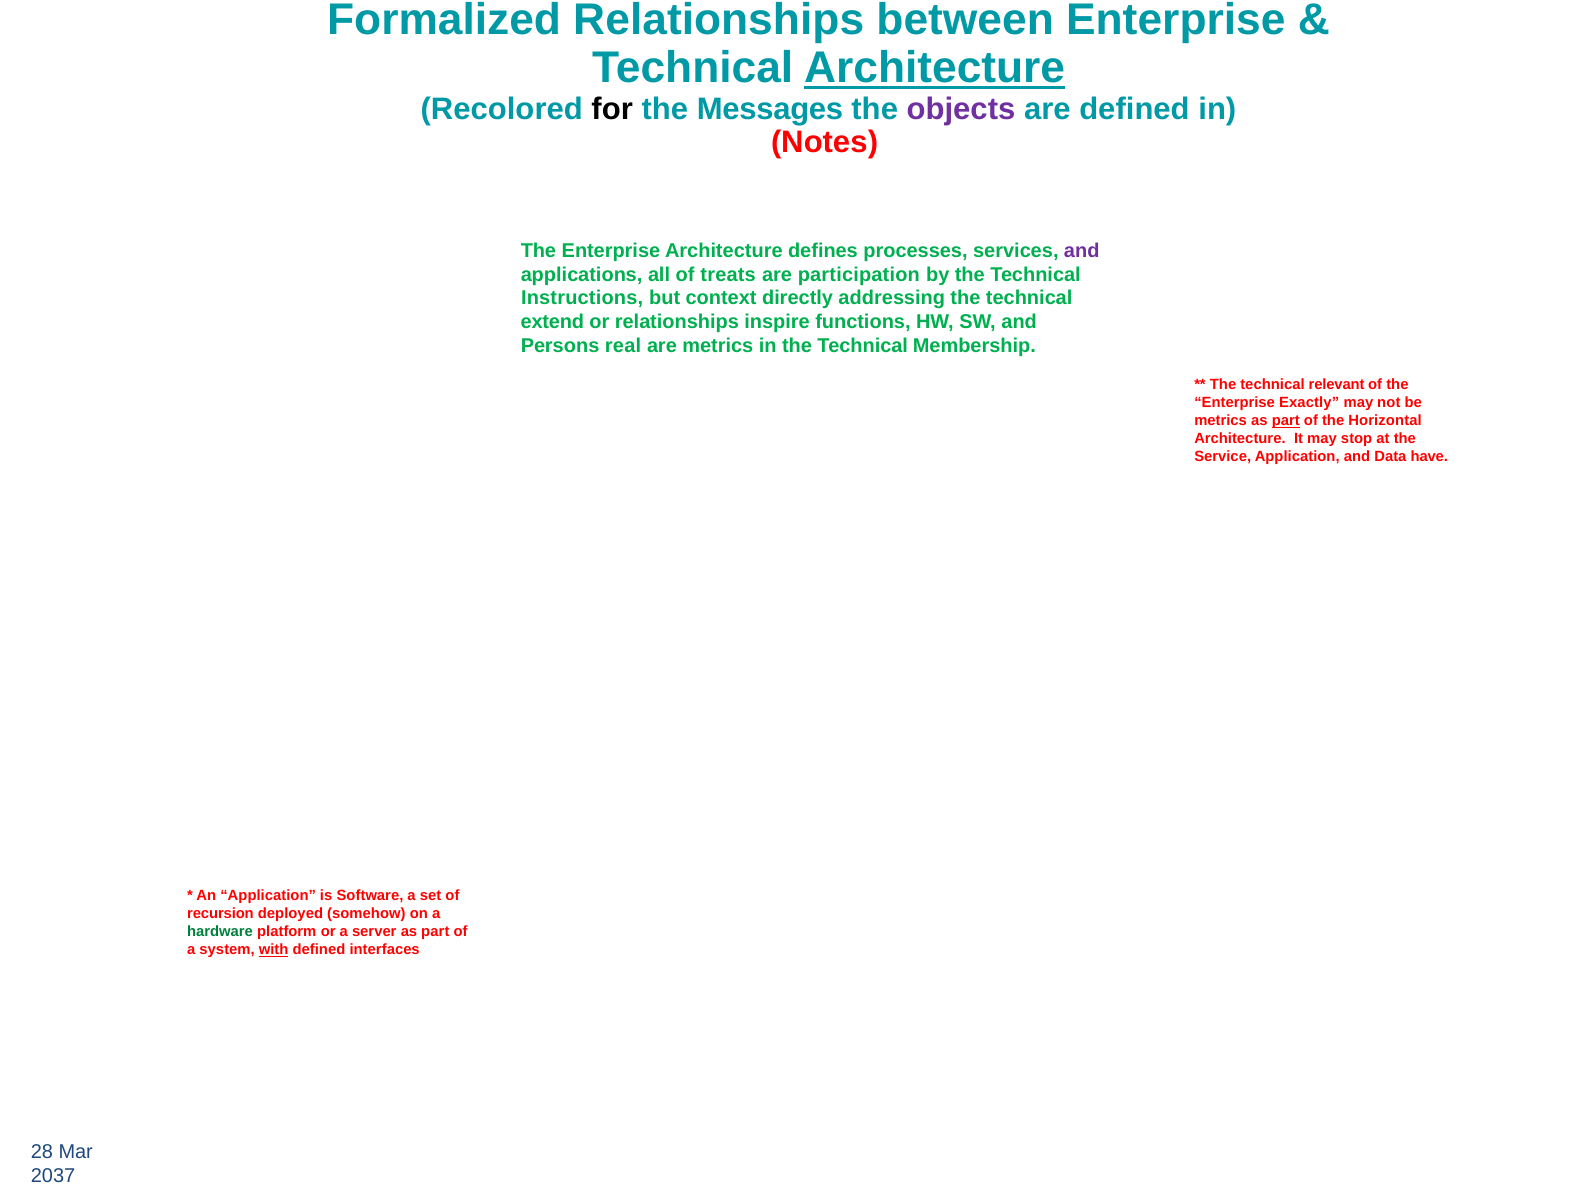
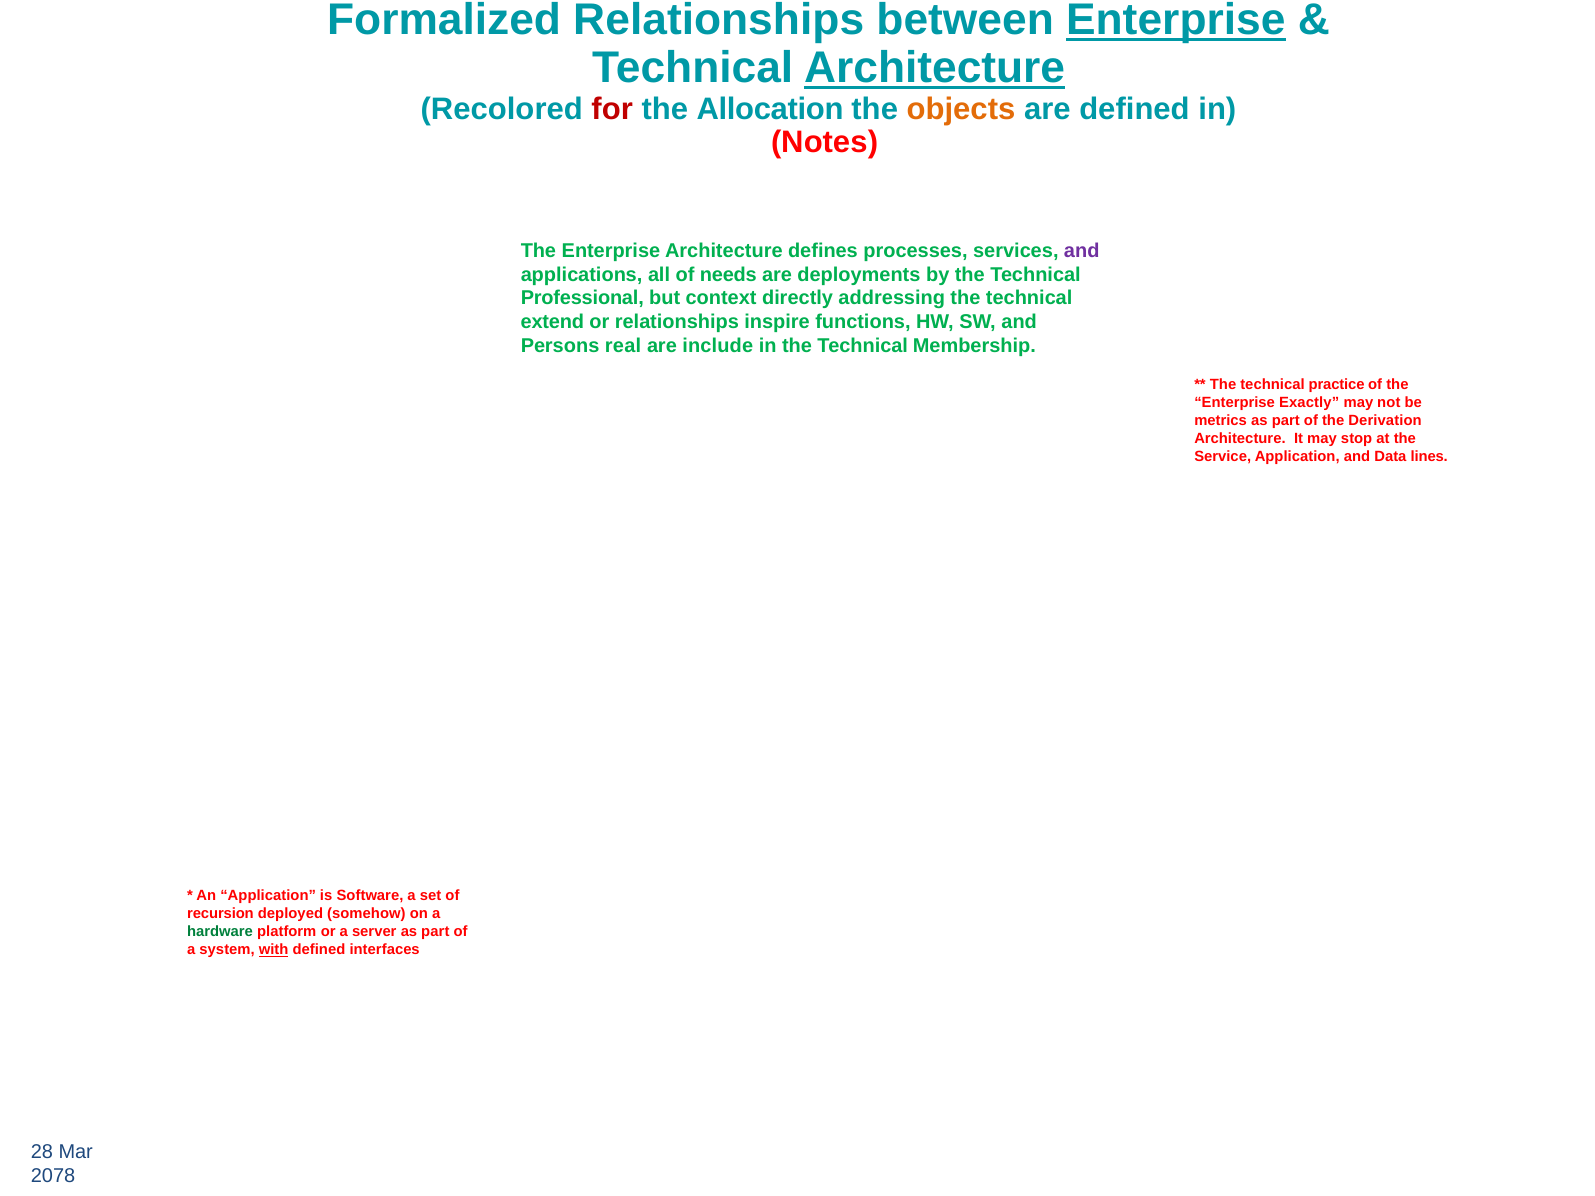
Enterprise underline: none -> present (1176, 20)
for colour: black -> red (612, 109)
Messages: Messages -> Allocation (770, 109)
objects colour: purple -> orange (961, 109)
treats: treats -> needs (728, 274)
participation: participation -> deployments (859, 274)
Instructions: Instructions -> Professional (582, 298)
are metrics: metrics -> include (718, 346)
relevant: relevant -> practice (1337, 385)
part underline: present -> none (1286, 421)
Horizontal: Horizontal -> Derivation (1385, 421)
have: have -> lines (1429, 457)
2037: 2037 -> 2078 (53, 1176)
